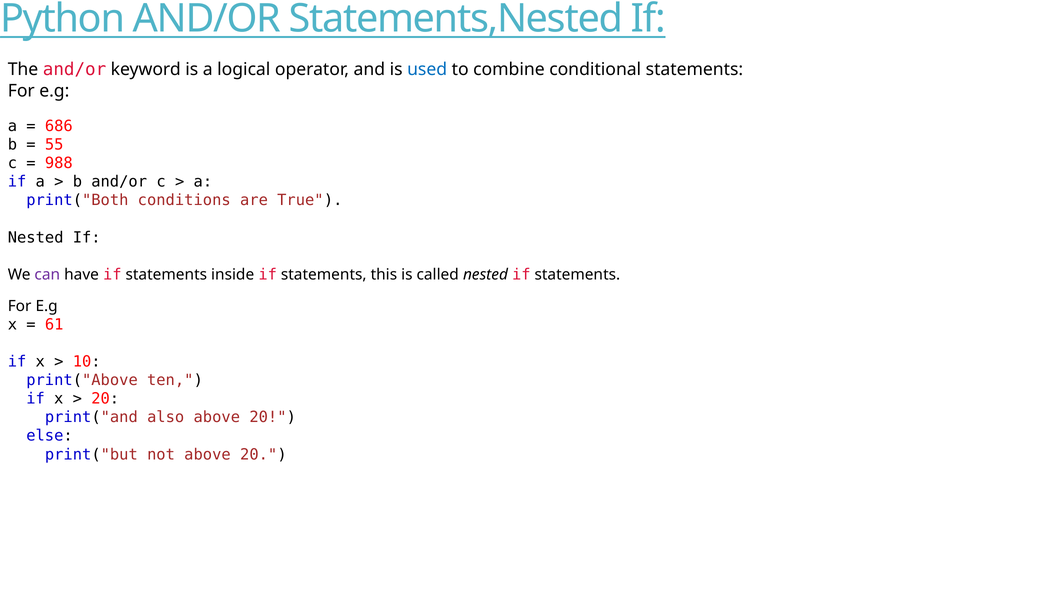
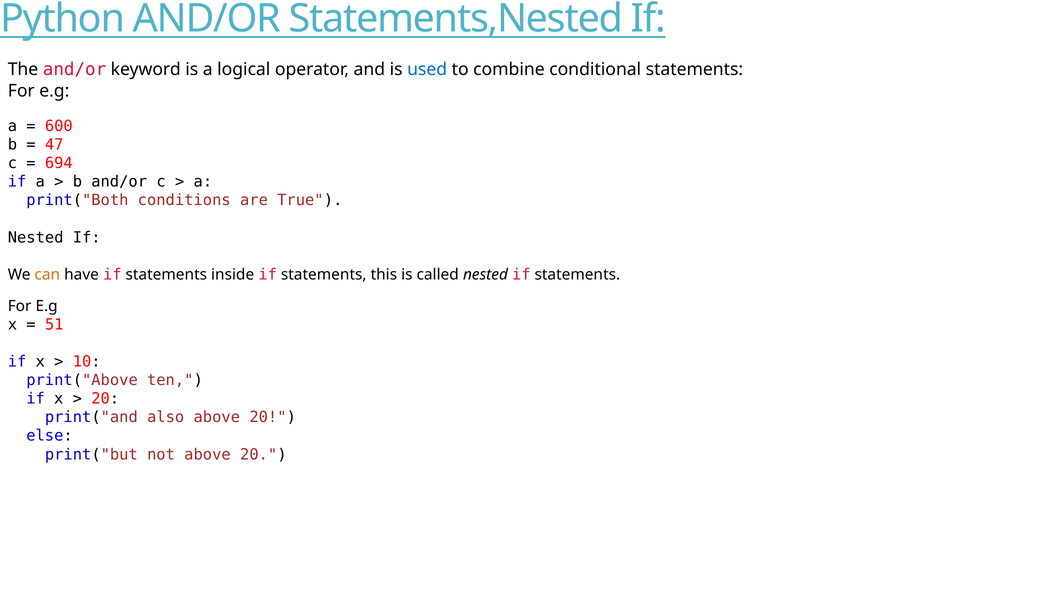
686: 686 -> 600 (59, 126)
55: 55 -> 47 (54, 145)
988: 988 -> 694 (59, 163)
can colour: purple -> orange (47, 274)
61: 61 -> 51 (54, 325)
